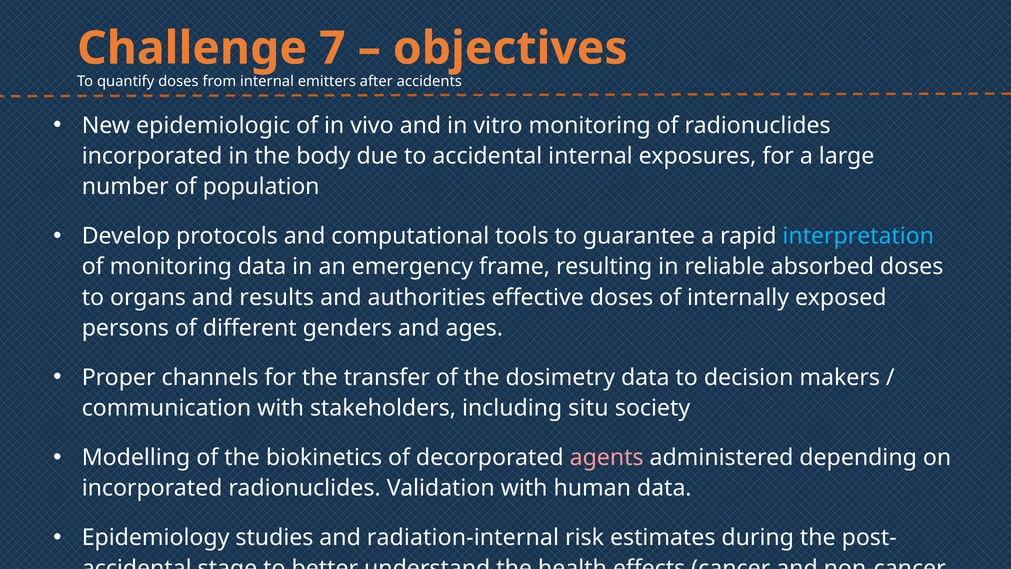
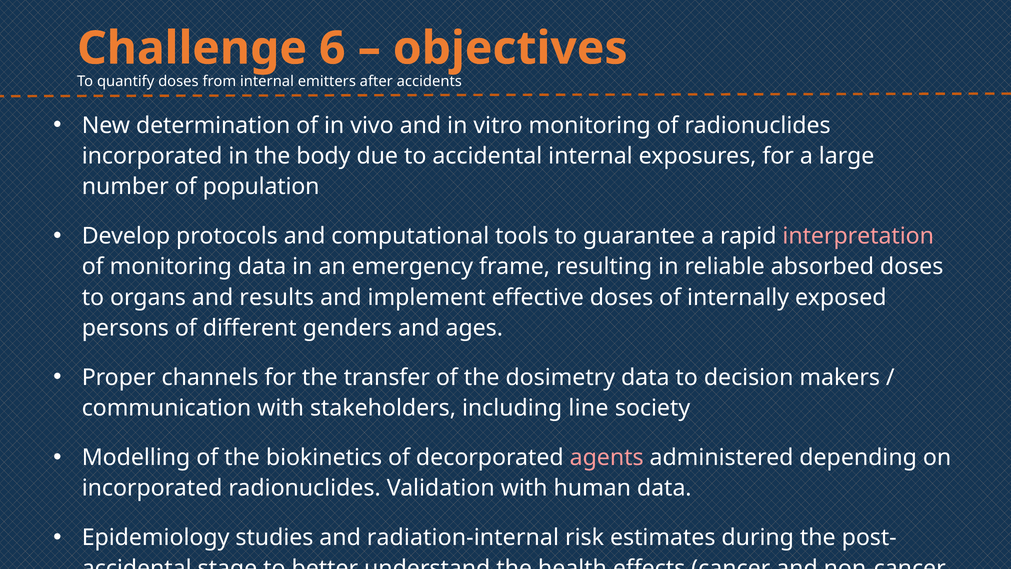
7: 7 -> 6 (332, 48)
epidemiologic: epidemiologic -> determination (213, 125)
interpretation colour: light blue -> pink (858, 236)
authorities: authorities -> implement (427, 297)
situ: situ -> line (588, 408)
